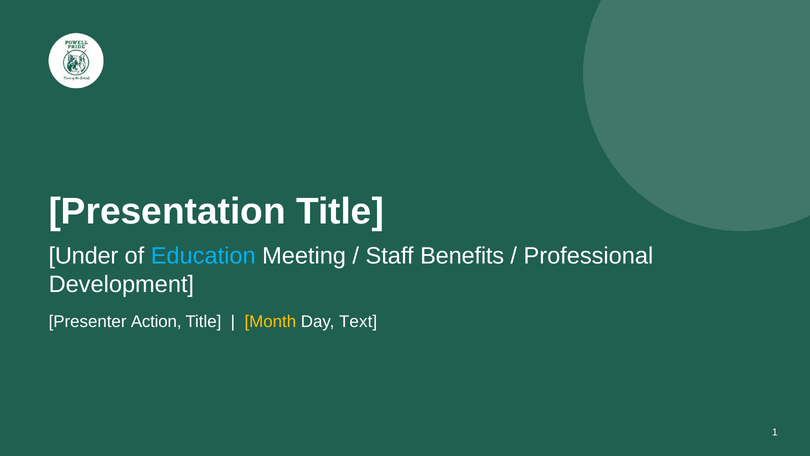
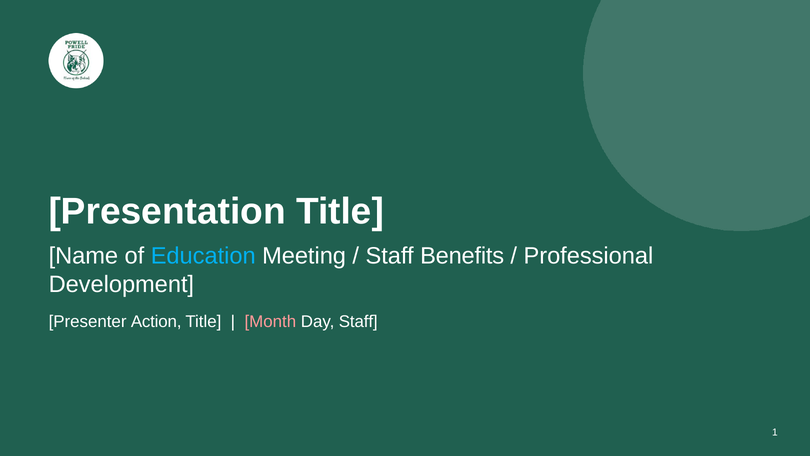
Under: Under -> Name (83, 256)
Month colour: yellow -> pink (270, 321)
Day Text: Text -> Staff (358, 321)
